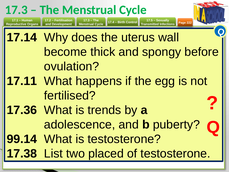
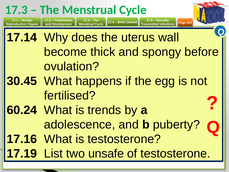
17.11: 17.11 -> 30.45 (22, 81)
17.36: 17.36 -> 60.24 (22, 110)
99.14: 99.14 -> 17.16 (22, 139)
17.38: 17.38 -> 17.19 (22, 153)
placed: placed -> unsafe (106, 153)
